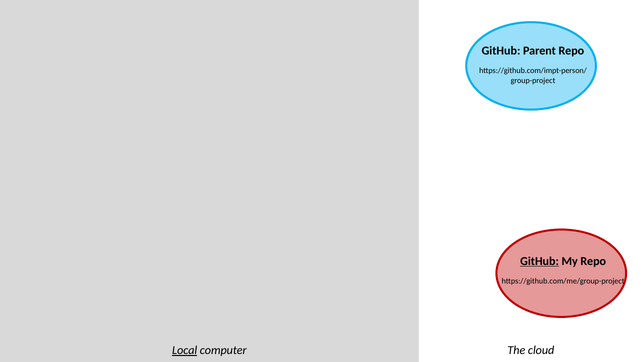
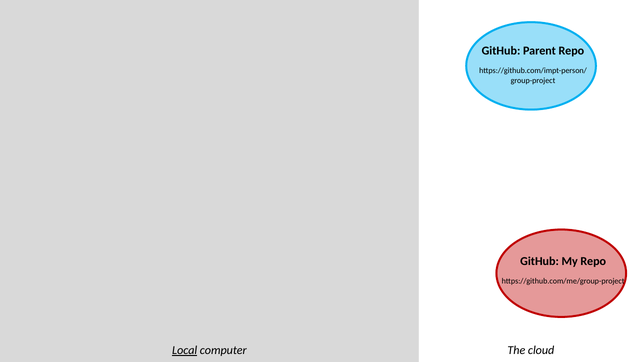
GitHub underline: present -> none (540, 261)
